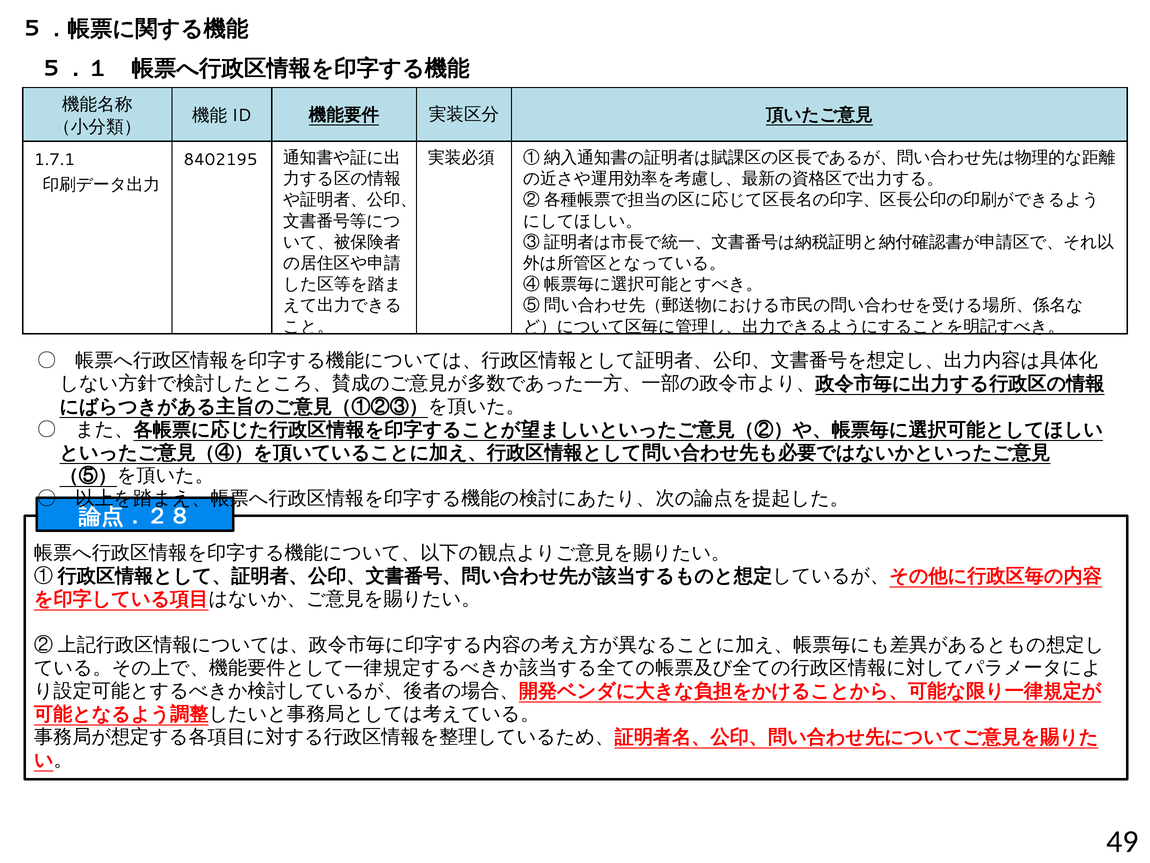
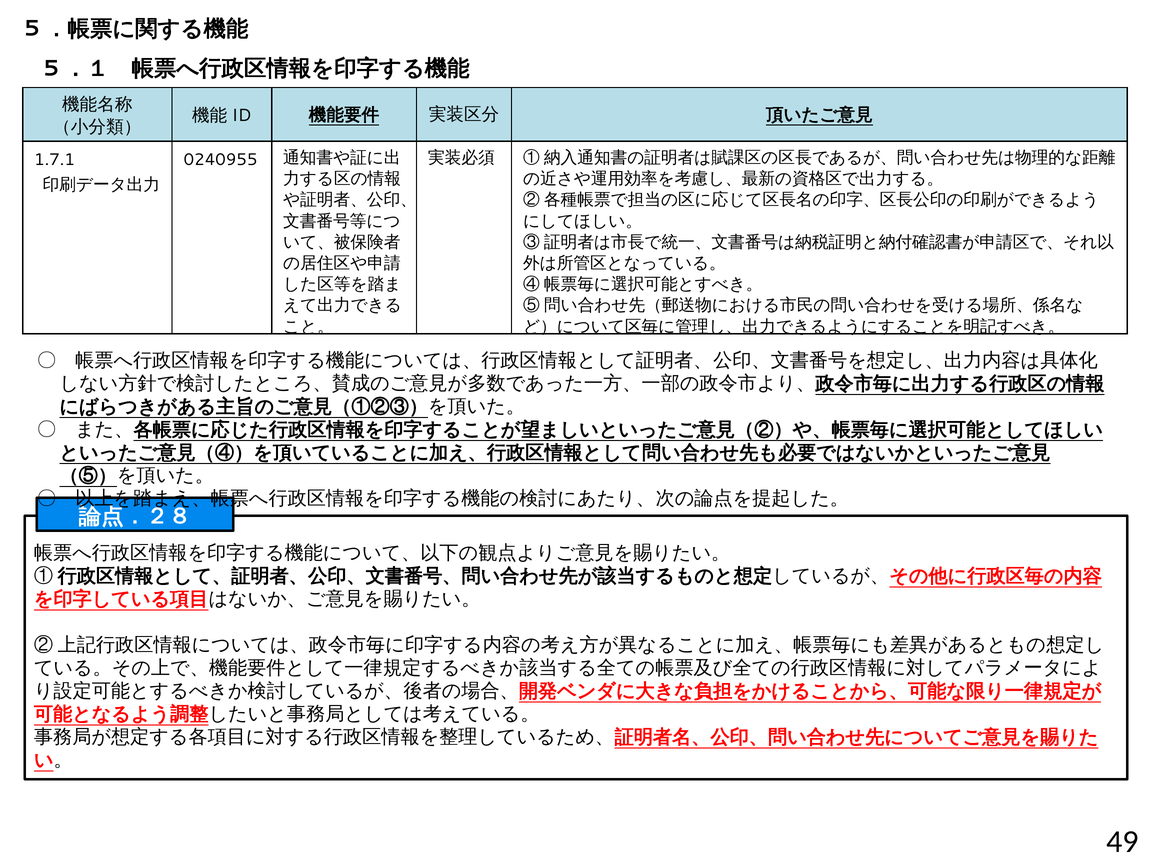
8402195: 8402195 -> 0240955 (221, 160)
